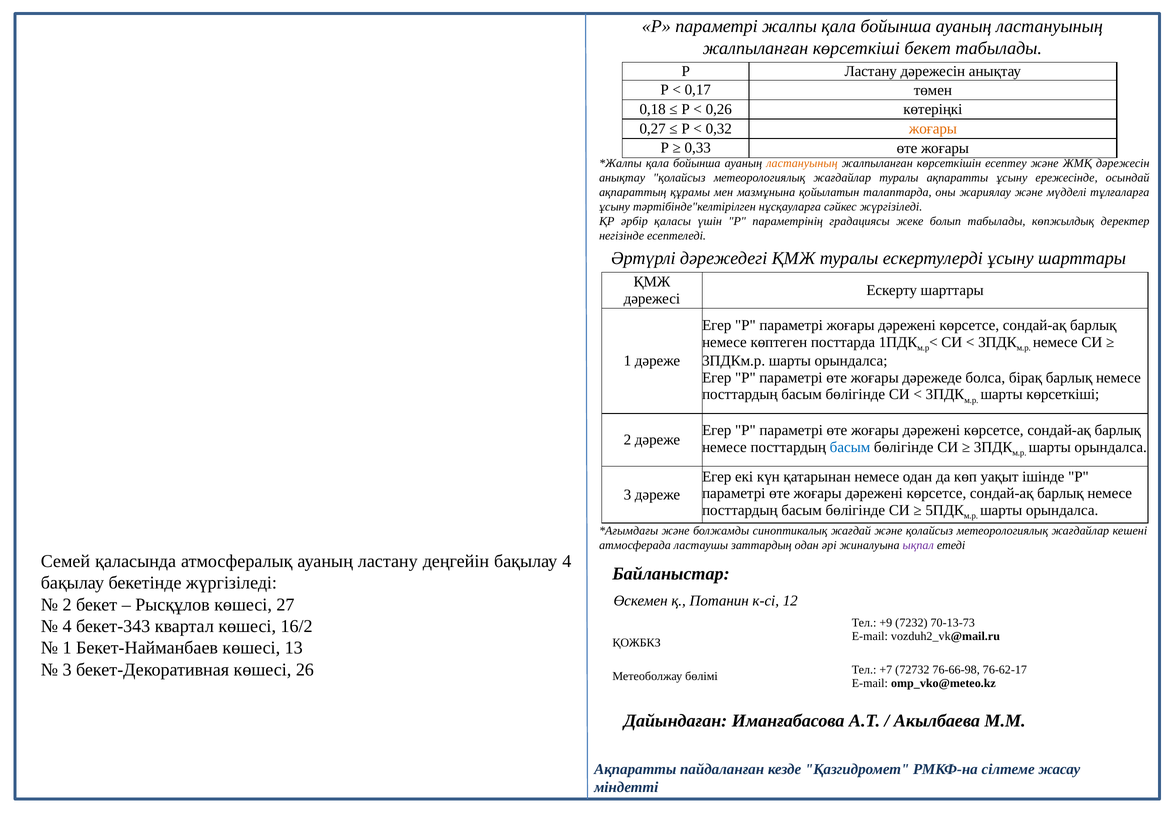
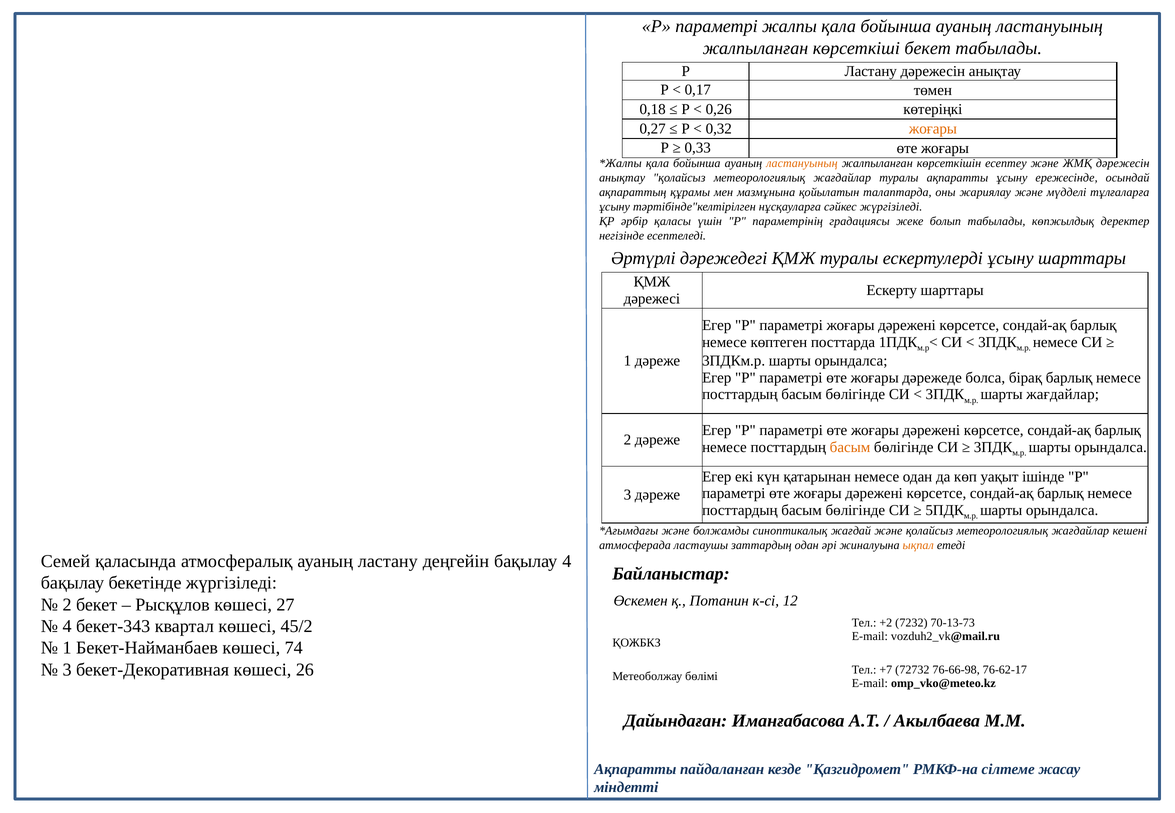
шарты көрсеткіші: көрсеткіші -> жағдайлар (1063, 394)
басым colour: blue -> orange (850, 447)
ықпал colour: purple -> orange (918, 546)
+9: +9 -> +2 (886, 623)
16/2: 16/2 -> 45/2 (297, 627)
13: 13 -> 74 (294, 648)
